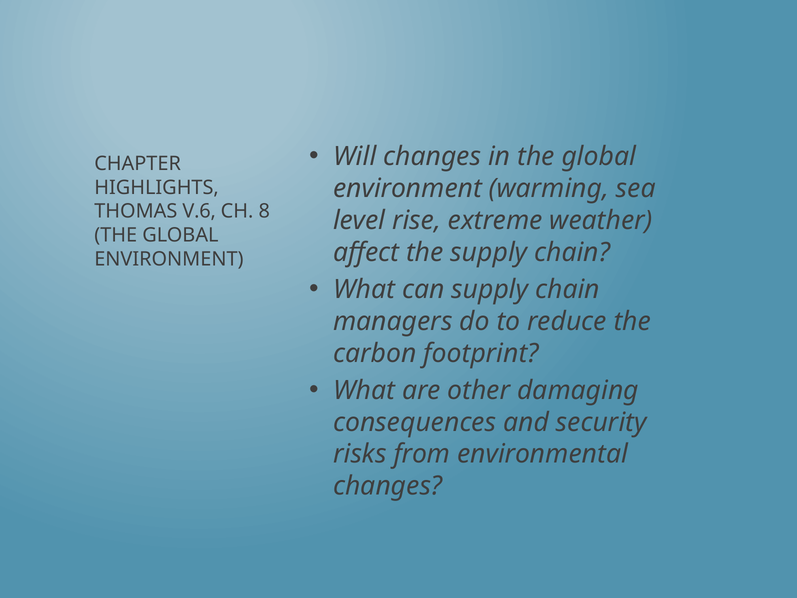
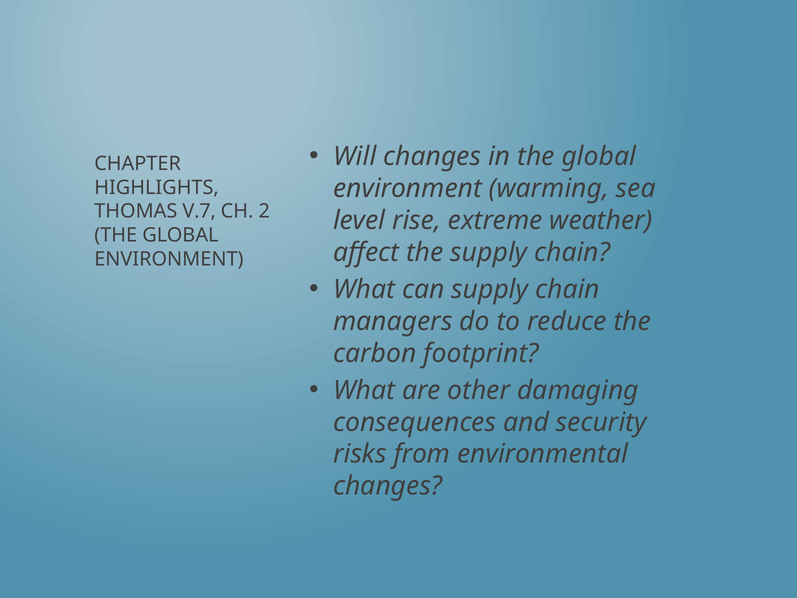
V.6: V.6 -> V.7 (199, 211)
8: 8 -> 2 (264, 211)
